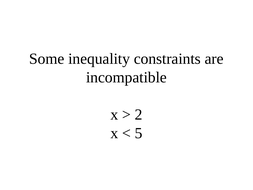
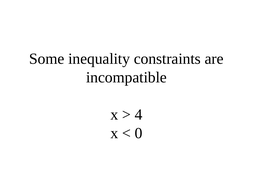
2: 2 -> 4 (139, 115)
5: 5 -> 0 (139, 133)
